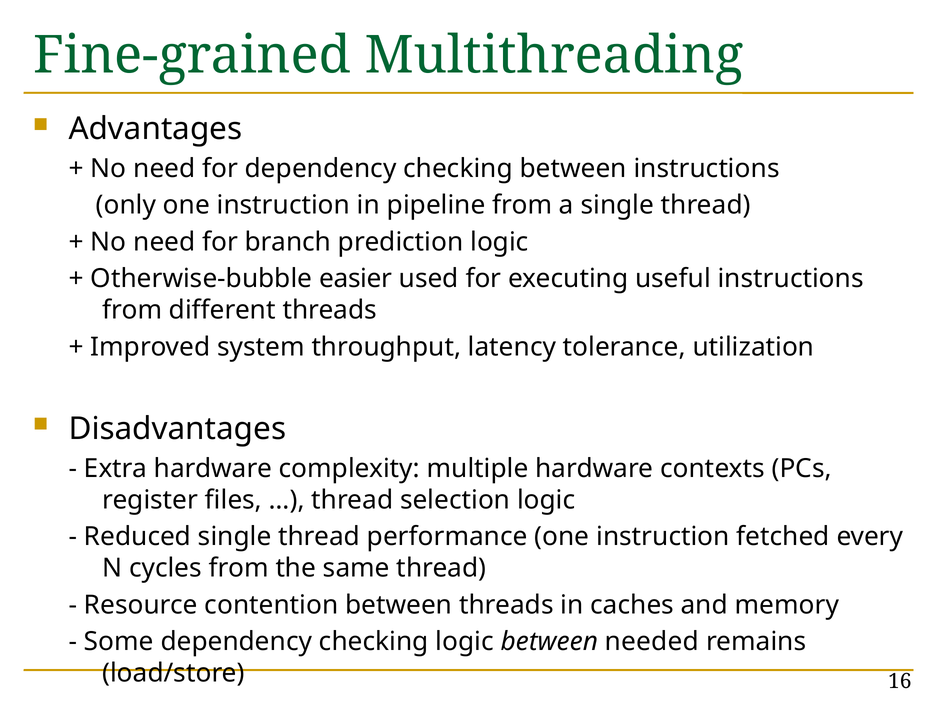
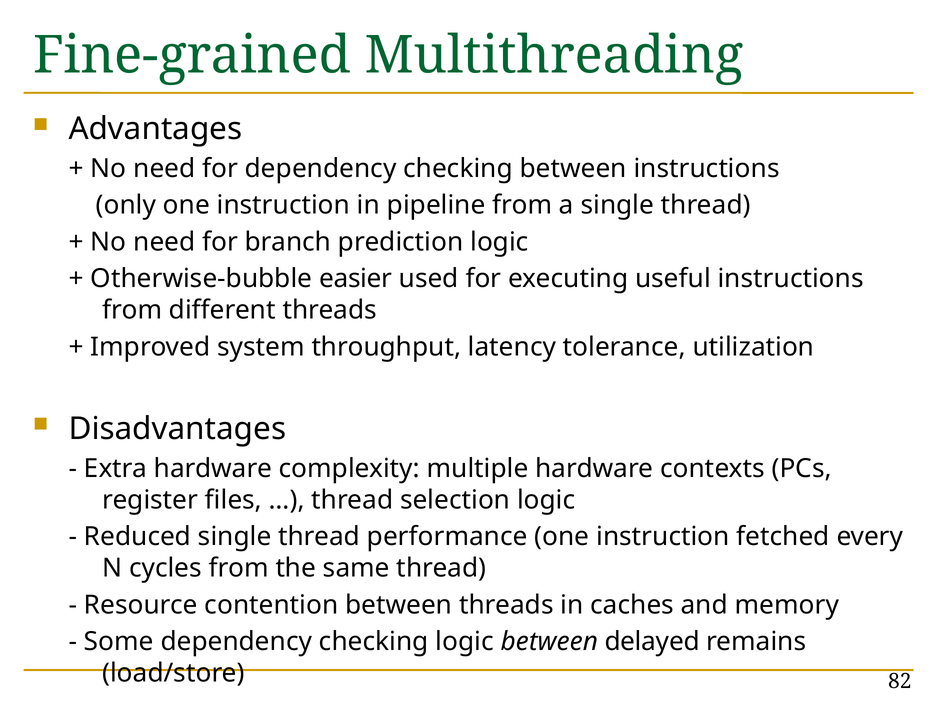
needed: needed -> delayed (652, 641)
16: 16 -> 82 (900, 681)
